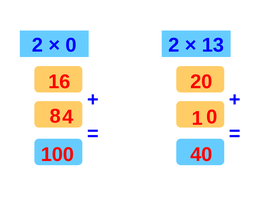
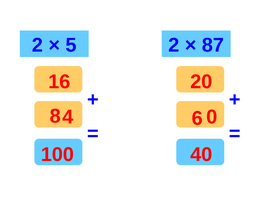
0: 0 -> 5 (71, 45)
13: 13 -> 87 (213, 45)
1: 1 -> 6 (197, 118)
